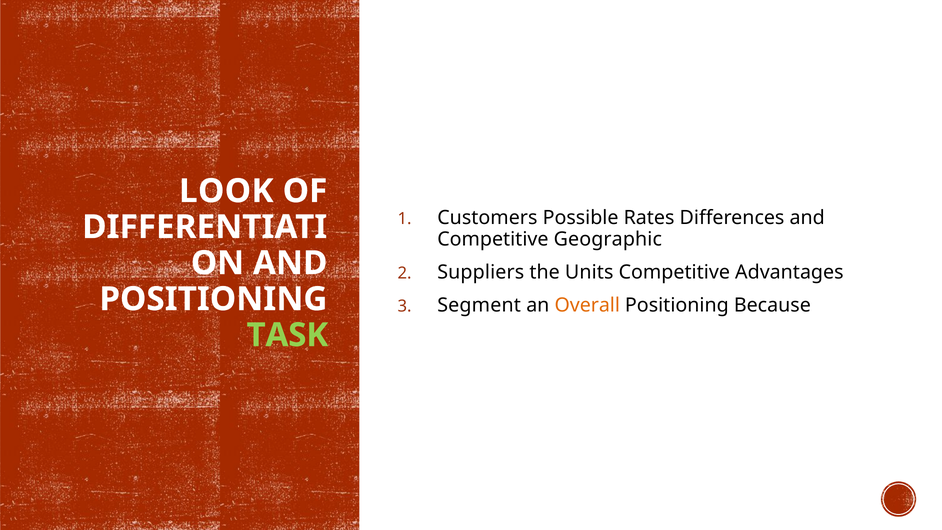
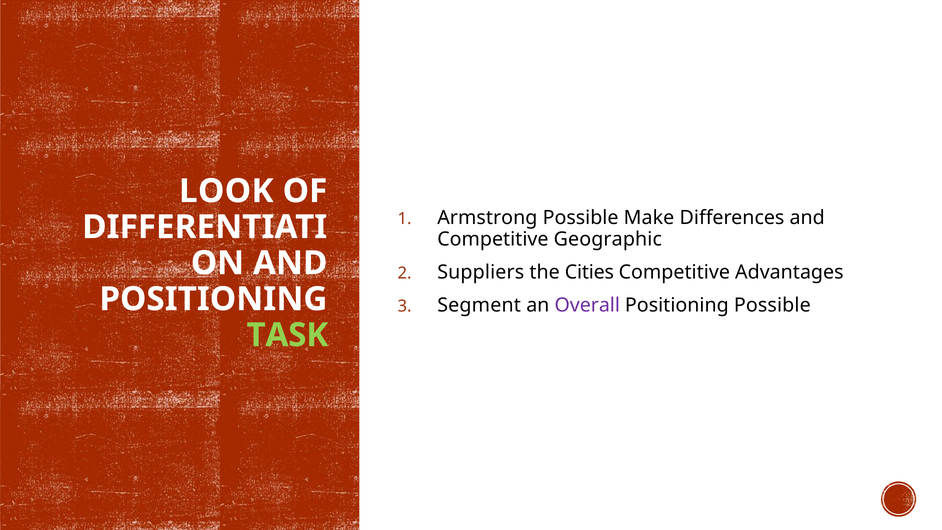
Customers: Customers -> Armstrong (487, 218)
Rates: Rates -> Make (649, 218)
Units: Units -> Cities (589, 272)
Overall colour: orange -> purple (587, 305)
Positioning Because: Because -> Possible (772, 305)
